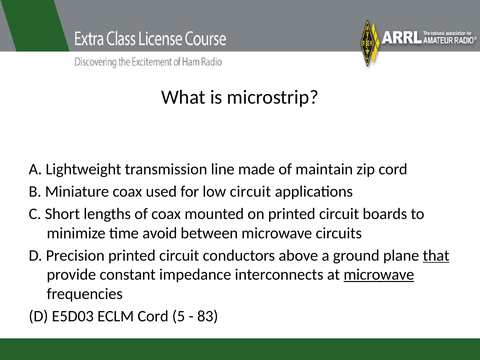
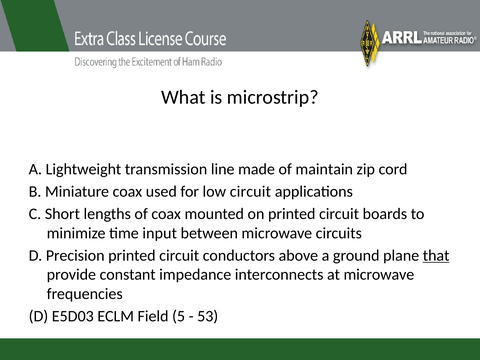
avoid: avoid -> input (160, 233)
microwave underline: present -> none (379, 275)
ECLM Cord: Cord -> Field (153, 316)
83: 83 -> 53 (208, 316)
